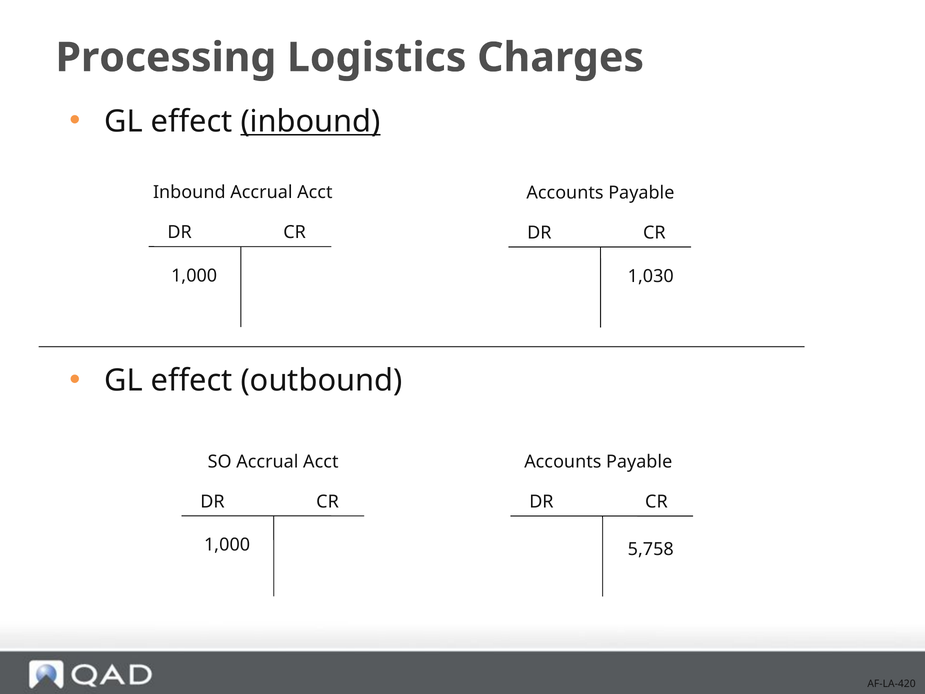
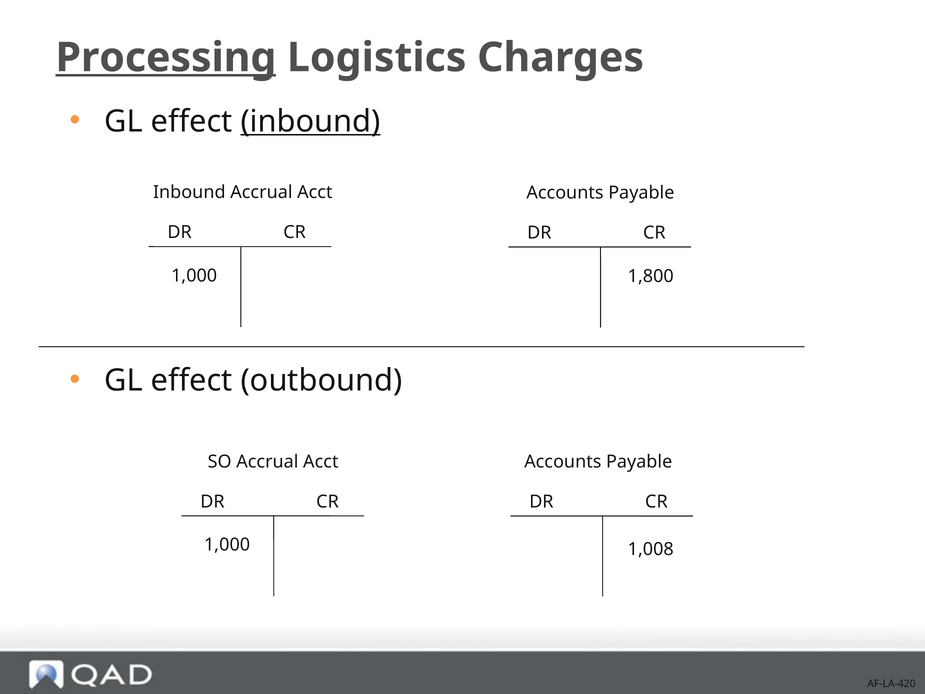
Processing underline: none -> present (166, 58)
1,030: 1,030 -> 1,800 (651, 276)
5,758: 5,758 -> 1,008 (651, 549)
